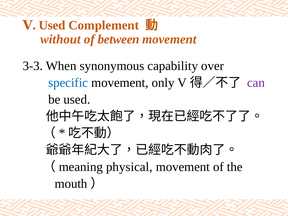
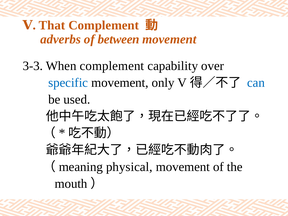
Ⅴ Used: Used -> That (52, 25)
without: without -> adverbs (61, 39)
When synonymous: synonymous -> complement (112, 66)
can colour: purple -> blue (256, 83)
